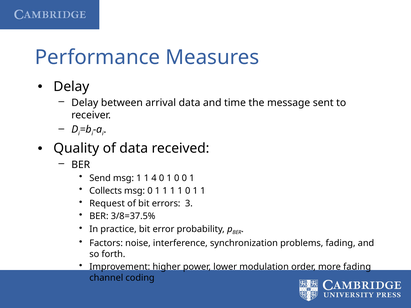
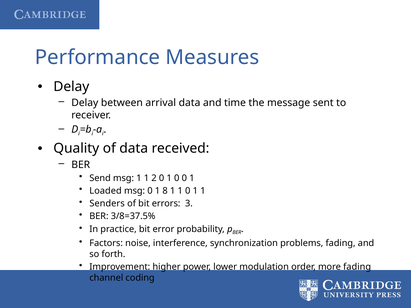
4: 4 -> 2 (154, 178)
Collects: Collects -> Loaded (106, 191)
msg 0 1 1: 1 -> 8 (165, 191)
Request: Request -> Senders (107, 204)
